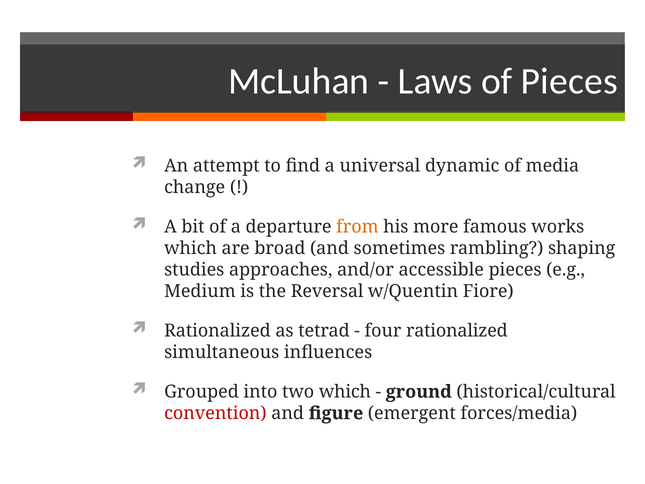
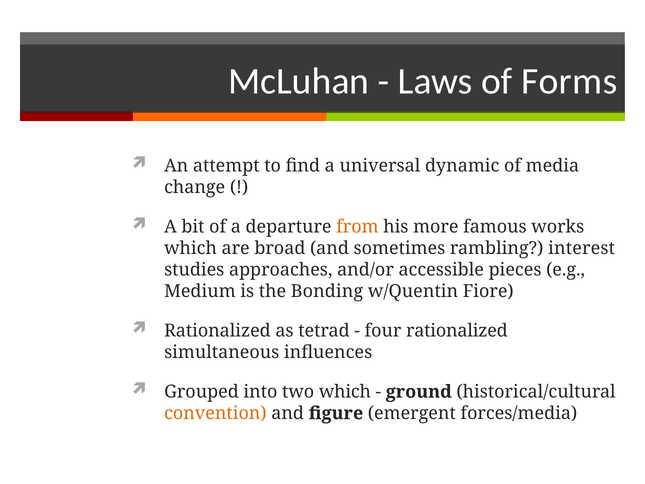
of Pieces: Pieces -> Forms (569, 81)
shaping: shaping -> interest (582, 248)
Reversal: Reversal -> Bonding (327, 291)
convention colour: red -> orange (215, 413)
